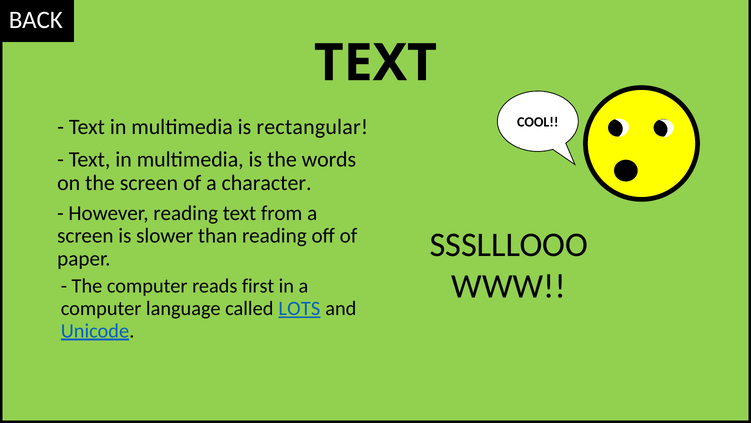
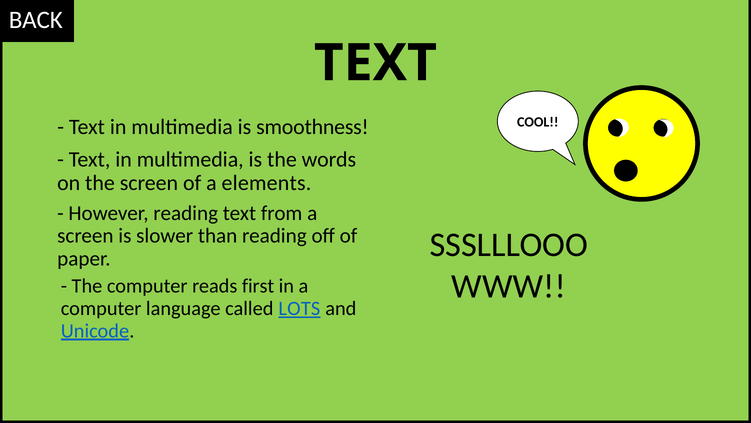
rectangular: rectangular -> smoothness (312, 127)
character: character -> elements (266, 183)
